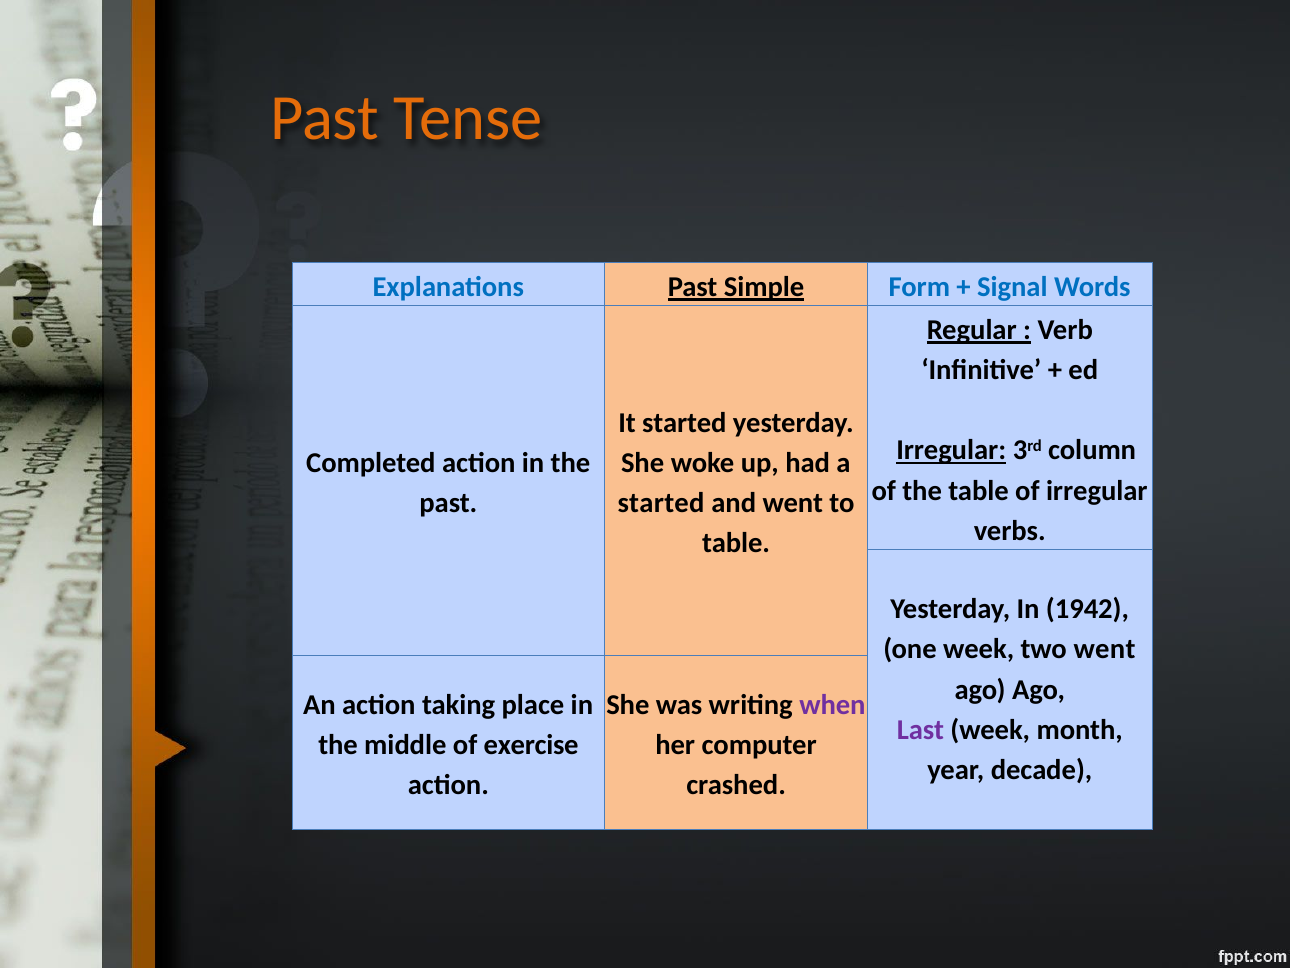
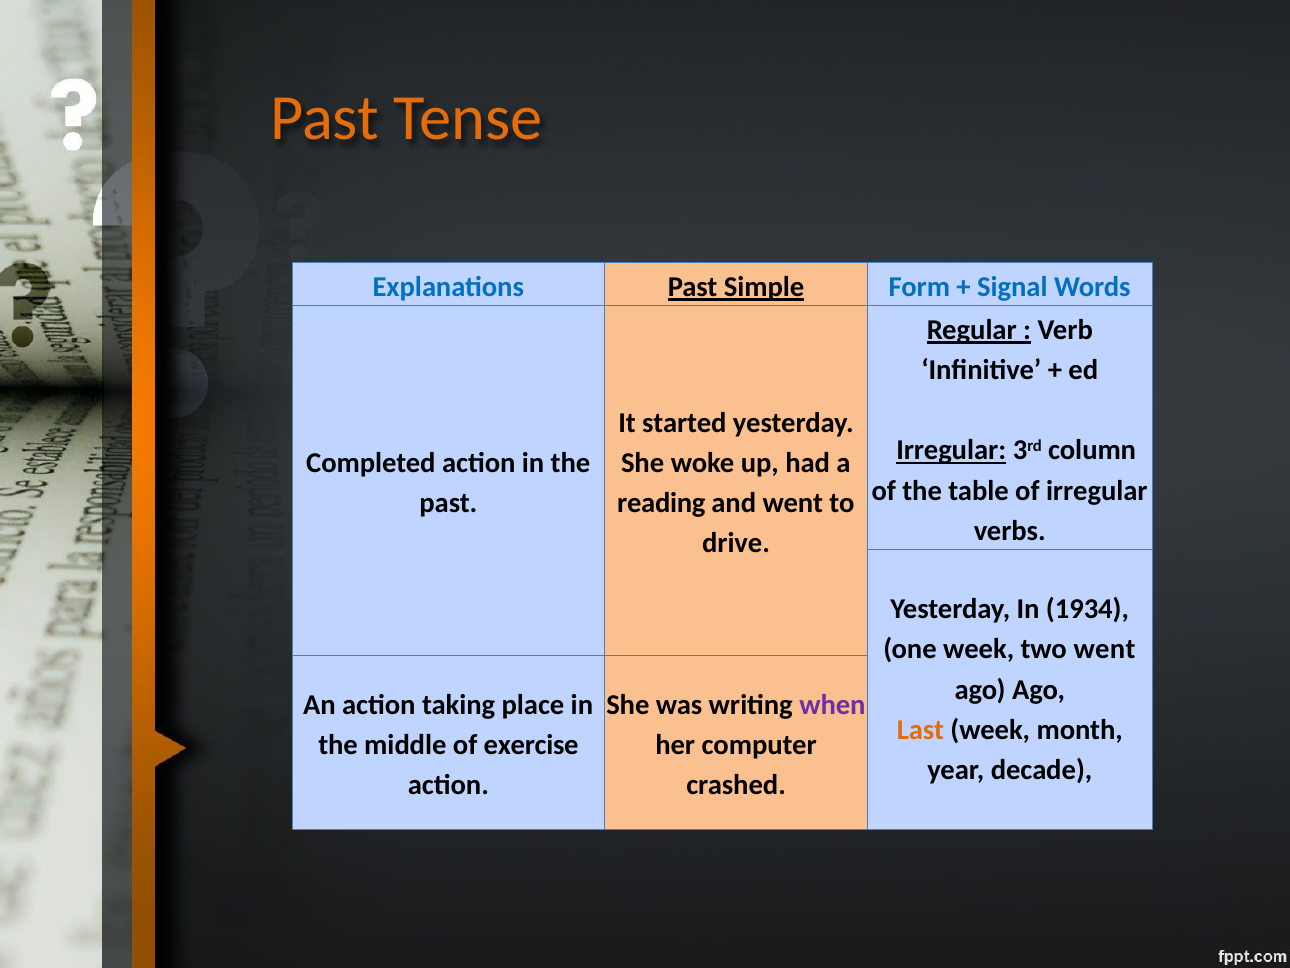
started: started -> reading (661, 503)
table: table -> drive (736, 543)
1942: 1942 -> 1934 (1087, 609)
Last colour: purple -> orange (920, 730)
